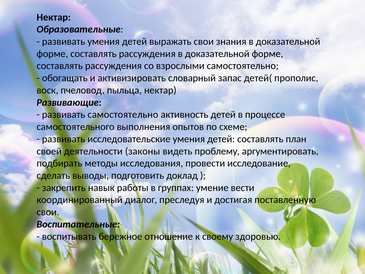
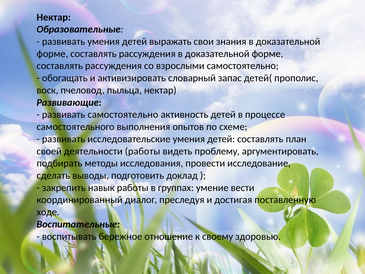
деятельности законы: законы -> работы (143, 151)
свои: свои -> ходе (48, 212)
